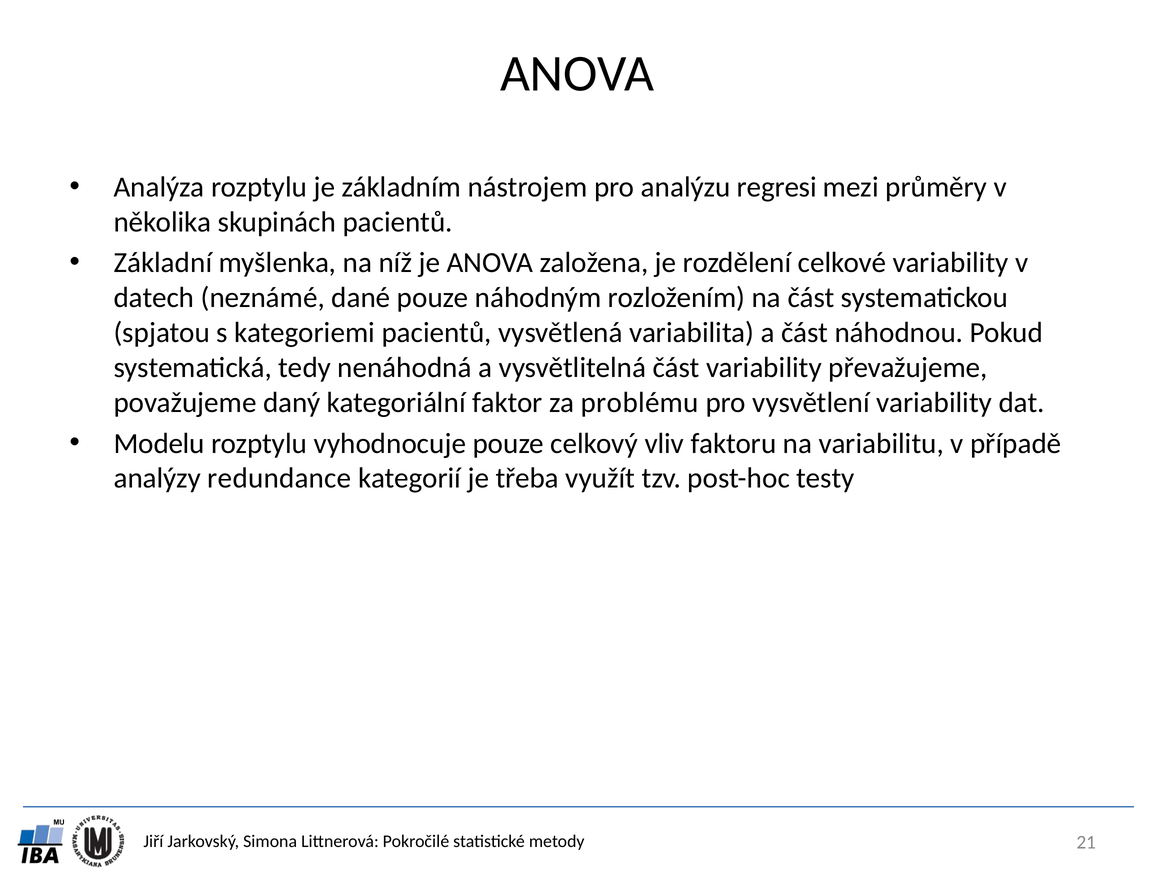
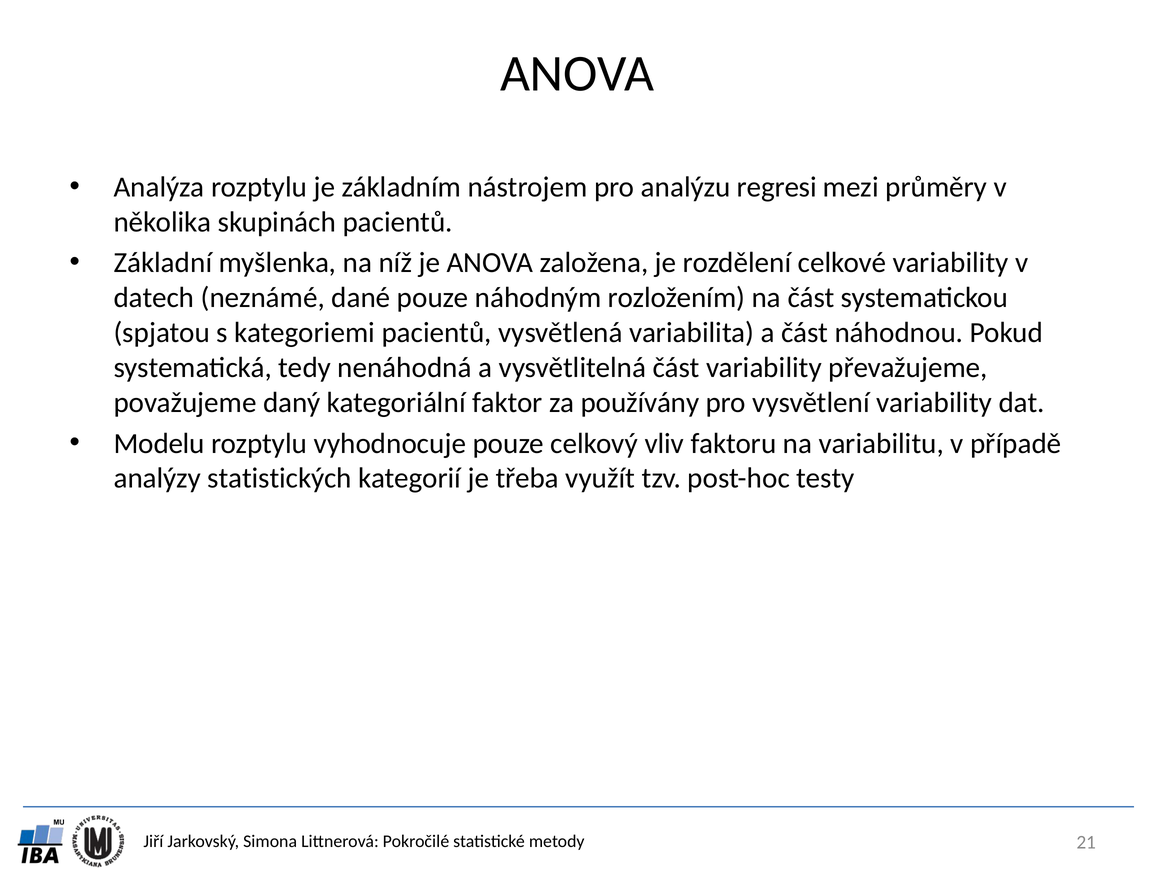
problému: problému -> používány (640, 403)
redundance: redundance -> statistických (280, 479)
